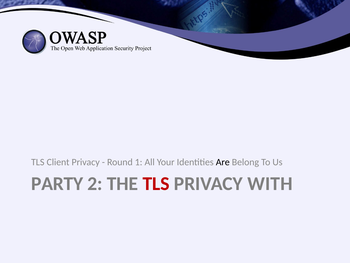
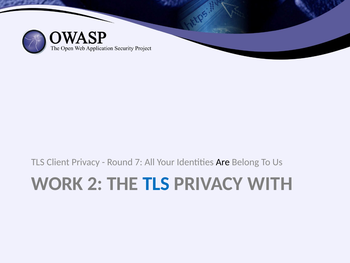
1: 1 -> 7 (139, 162)
PARTY: PARTY -> WORK (57, 183)
TLS colour: red -> blue (156, 183)
